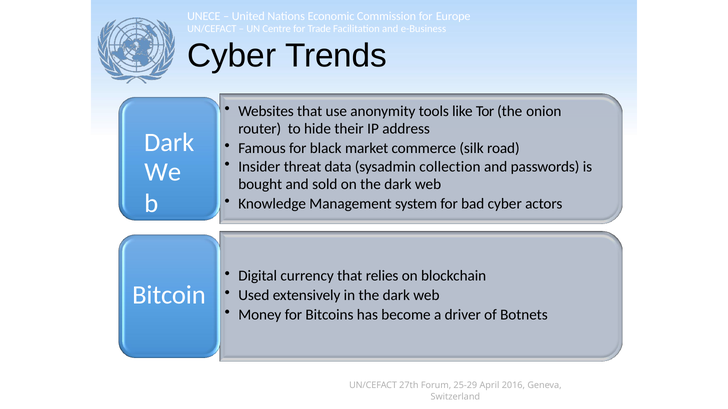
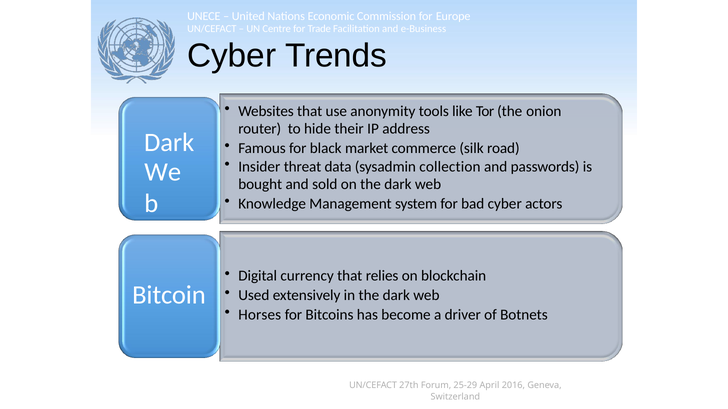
Money: Money -> Horses (260, 315)
